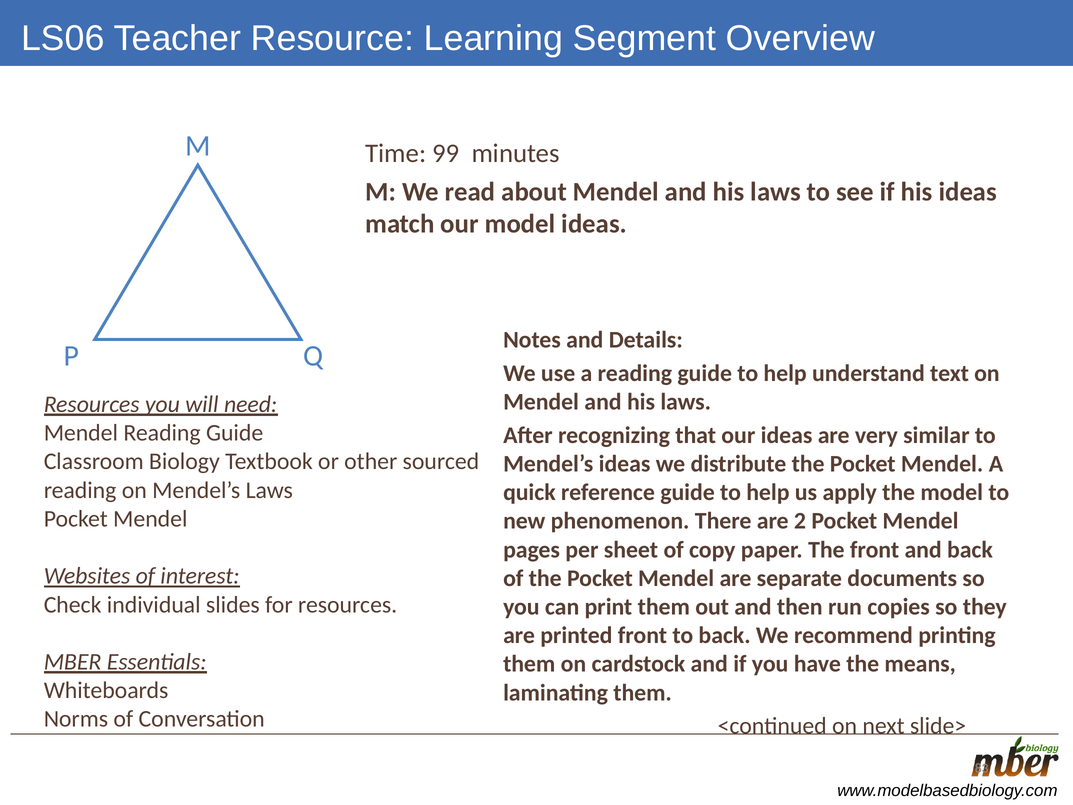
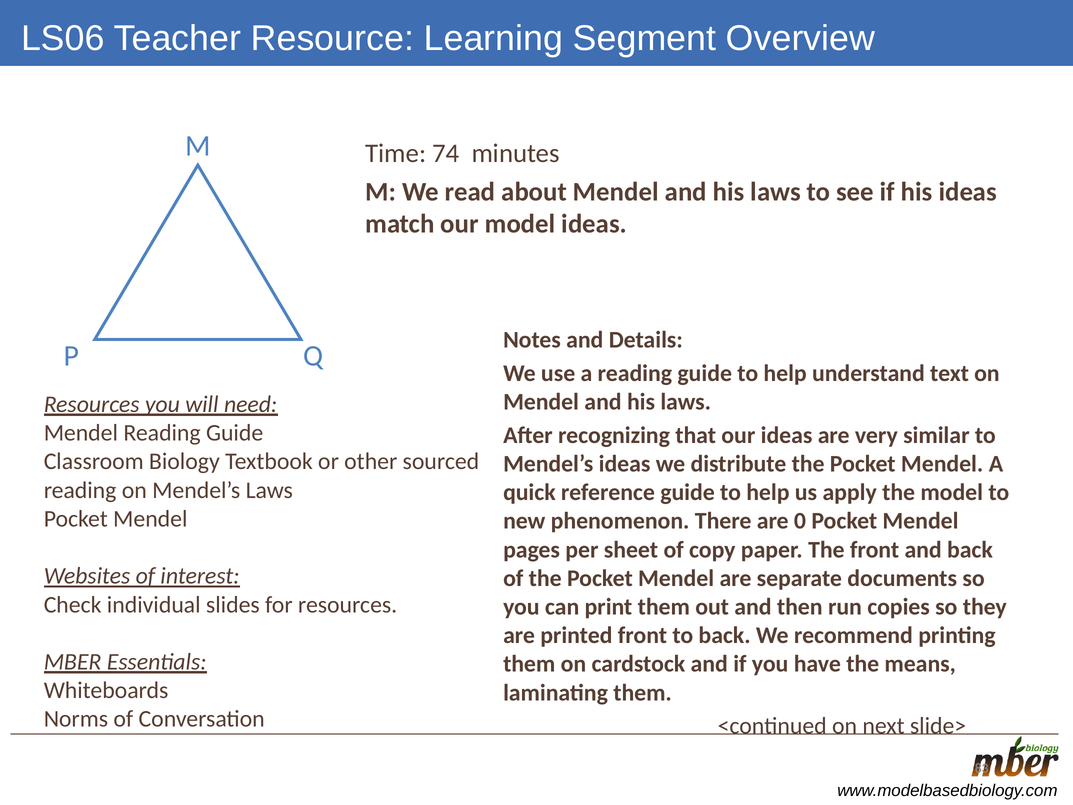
99: 99 -> 74 (446, 153)
2: 2 -> 0 (800, 521)
